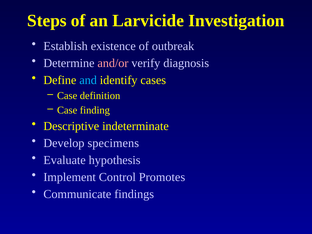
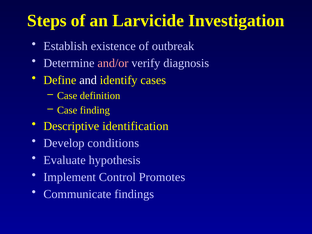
and colour: light blue -> white (88, 80)
indeterminate: indeterminate -> identification (135, 126)
specimens: specimens -> conditions (113, 143)
